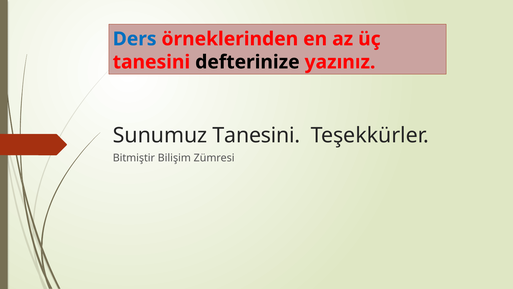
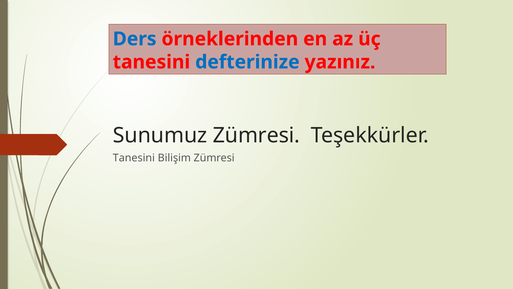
defterinize colour: black -> blue (247, 62)
Sunumuz Tanesini: Tanesini -> Zümresi (256, 135)
Bitmiştir: Bitmiştir -> Tanesini (134, 158)
